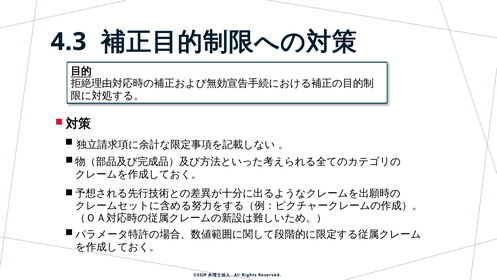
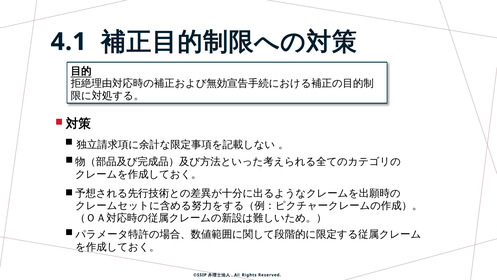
4.3: 4.3 -> 4.1 (69, 42)
